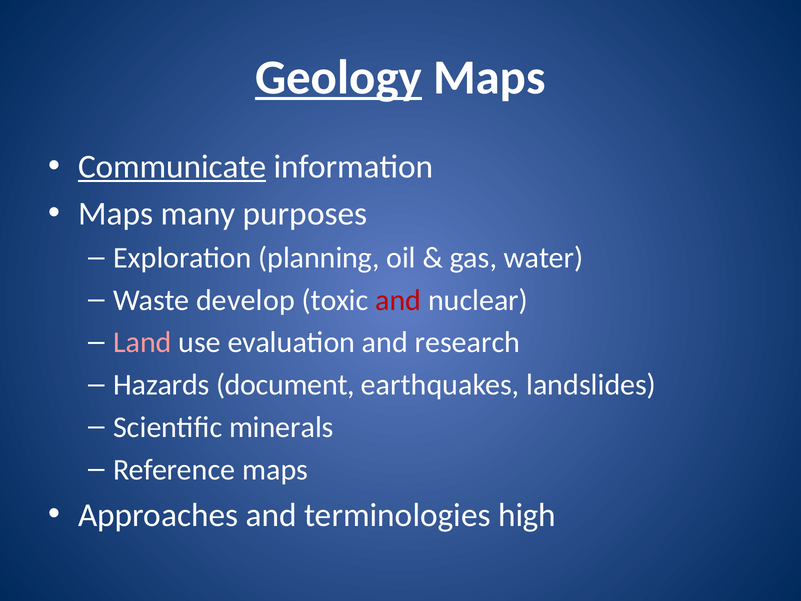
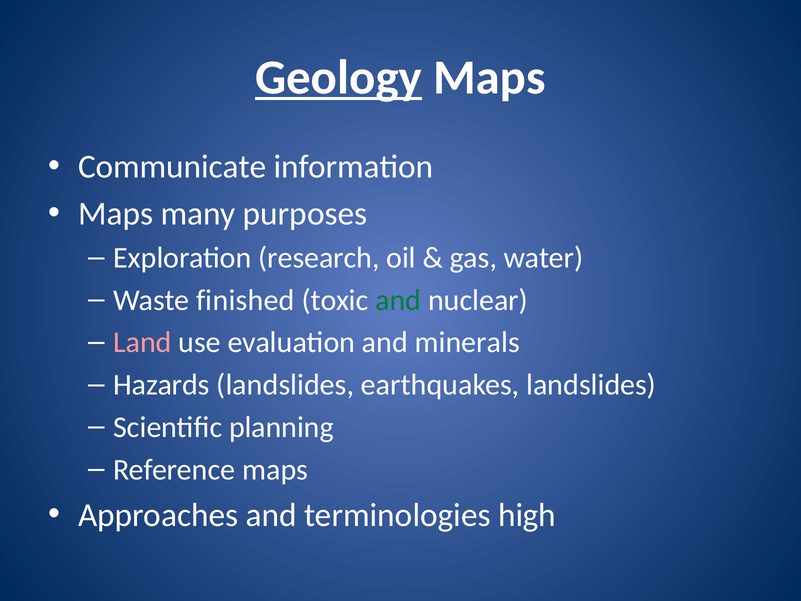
Communicate underline: present -> none (172, 167)
planning: planning -> research (319, 258)
develop: develop -> finished (245, 300)
and colour: red -> green (398, 300)
research: research -> minerals (467, 342)
Hazards document: document -> landslides (285, 385)
minerals: minerals -> planning (281, 427)
